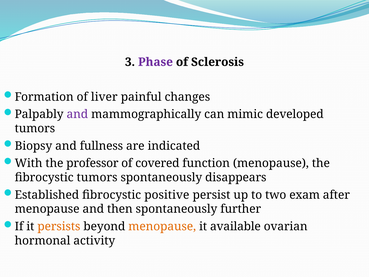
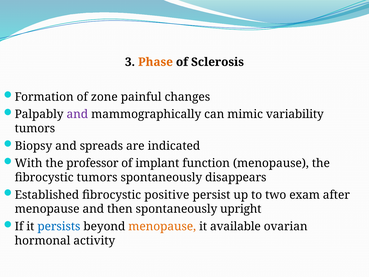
Phase colour: purple -> orange (156, 62)
liver: liver -> zone (104, 97)
developed: developed -> variability (295, 114)
fullness: fullness -> spreads (101, 146)
covered: covered -> implant (157, 163)
further: further -> upright (241, 209)
persists colour: orange -> blue (59, 226)
